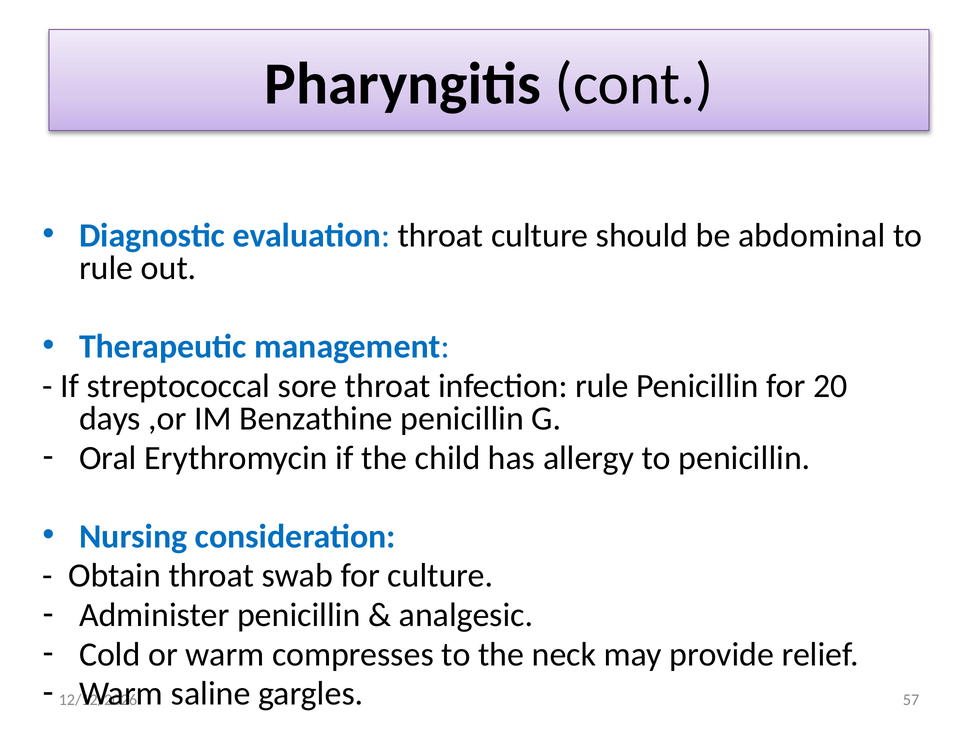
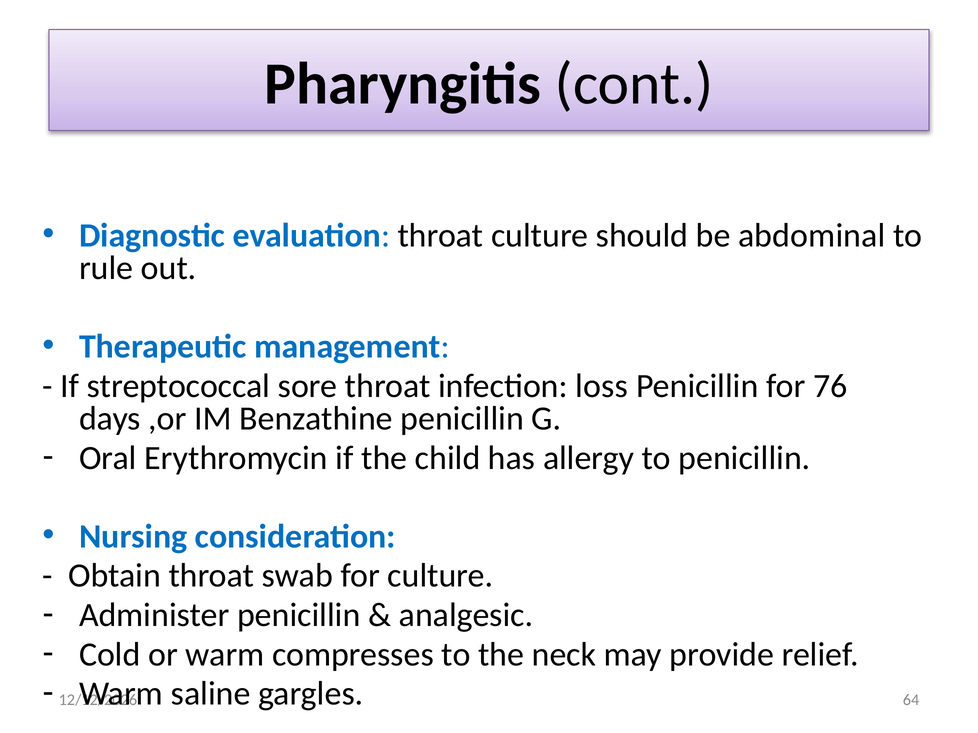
infection rule: rule -> loss (602, 386)
20: 20 -> 76 (830, 386)
57: 57 -> 64 (911, 700)
